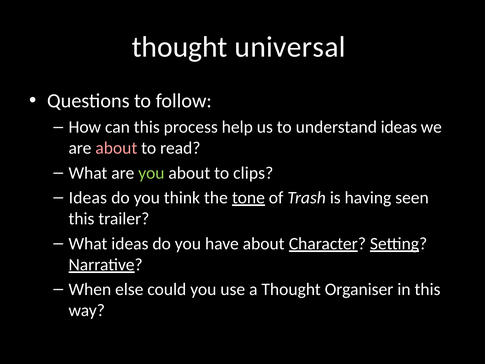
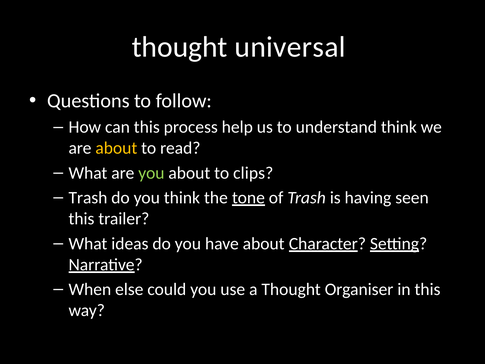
understand ideas: ideas -> think (399, 127)
about colour: pink -> yellow (116, 148)
Ideas: Ideas -> Trash (88, 198)
